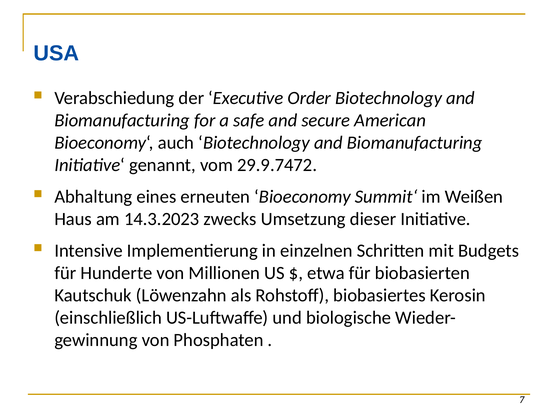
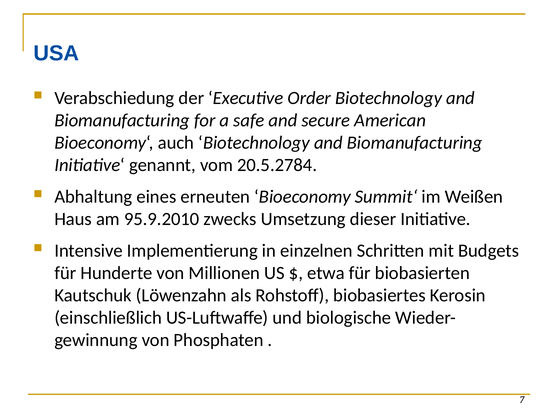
29.9.7472: 29.9.7472 -> 20.5.2784 (277, 165)
14.3.2023: 14.3.2023 -> 95.9.2010 (162, 219)
